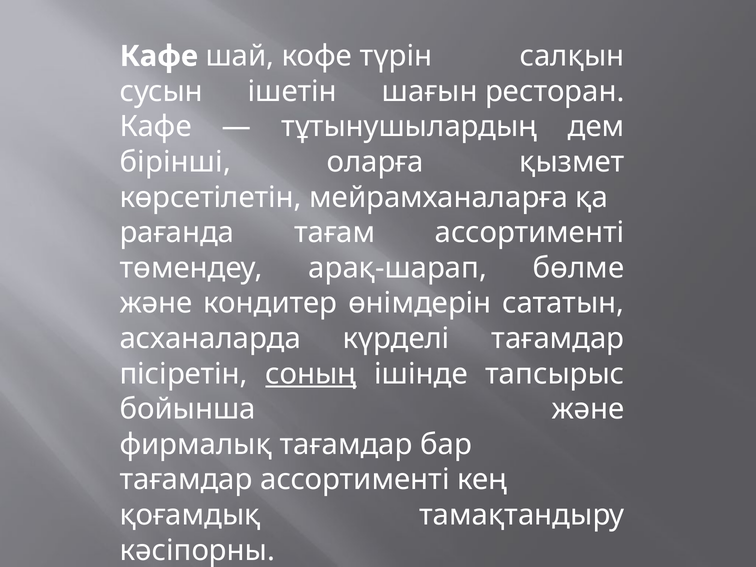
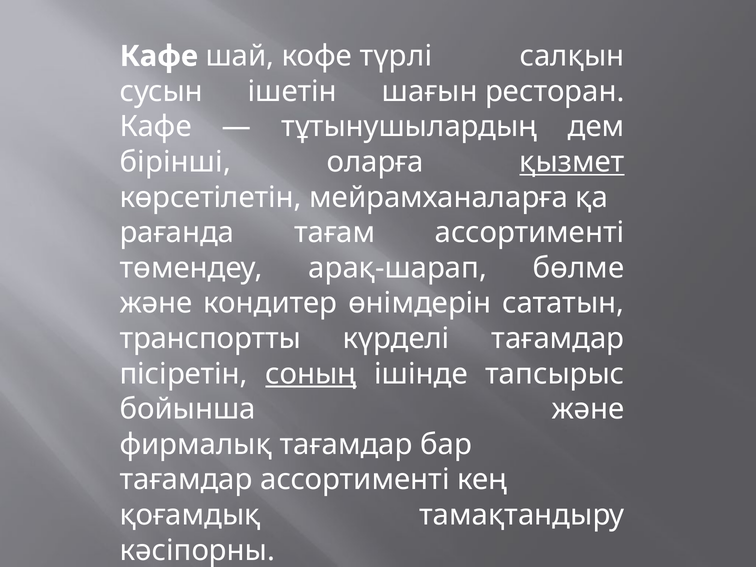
түрін: түрін -> түрлі (396, 56)
қызмет underline: none -> present (572, 162)
асханаларда: асханаларда -> транспортты (210, 339)
